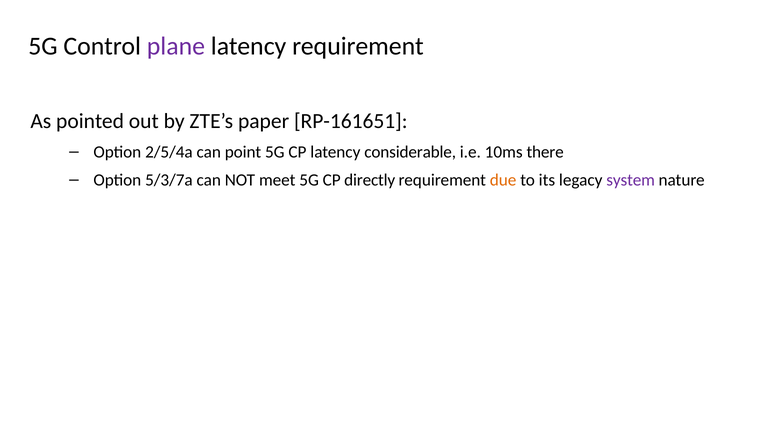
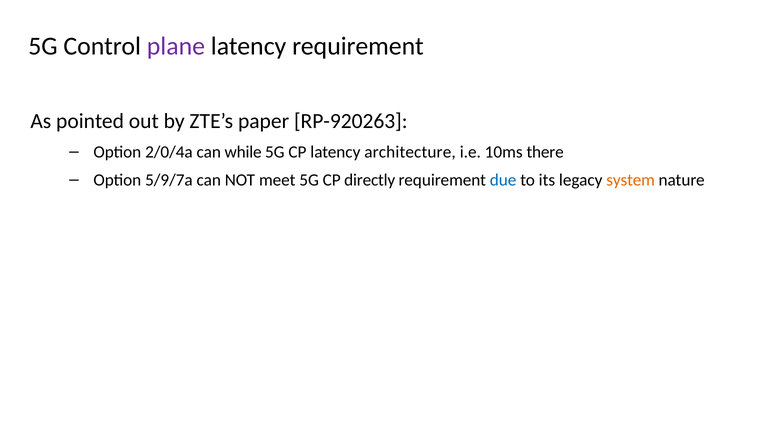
RP-161651: RP-161651 -> RP-920263 (351, 121)
2/5/4a: 2/5/4a -> 2/0/4a (169, 152)
point: point -> while (243, 152)
considerable: considerable -> architecture (410, 152)
5/3/7a: 5/3/7a -> 5/9/7a (169, 180)
due colour: orange -> blue (503, 180)
system colour: purple -> orange (631, 180)
